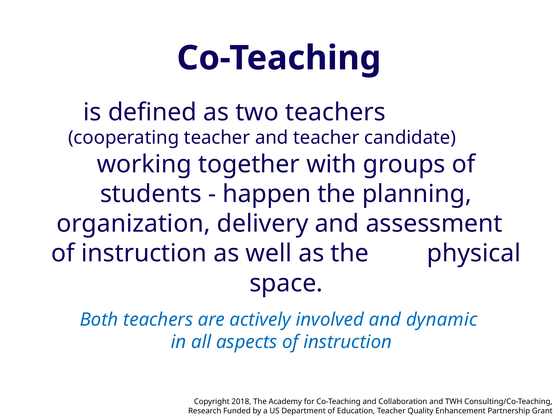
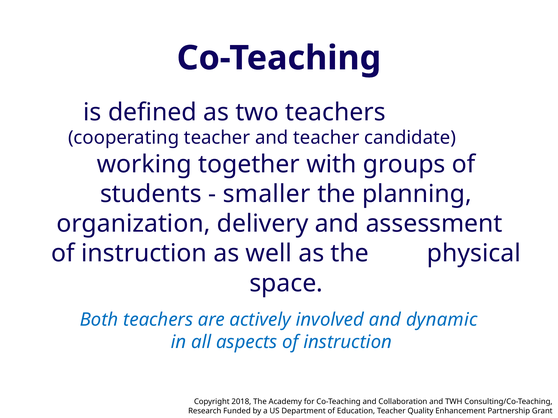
happen: happen -> smaller (267, 194)
